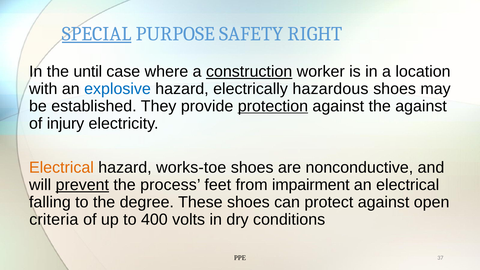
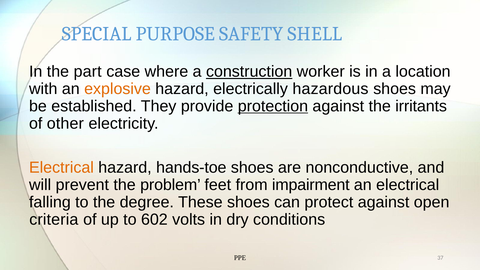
SPECIAL underline: present -> none (97, 34)
RIGHT: RIGHT -> SHELL (315, 34)
until: until -> part (88, 72)
explosive colour: blue -> orange (118, 89)
the against: against -> irritants (421, 106)
injury: injury -> other (65, 123)
works-toe: works-toe -> hands-toe (191, 168)
prevent underline: present -> none (82, 185)
process: process -> problem (170, 185)
400: 400 -> 602 (154, 219)
